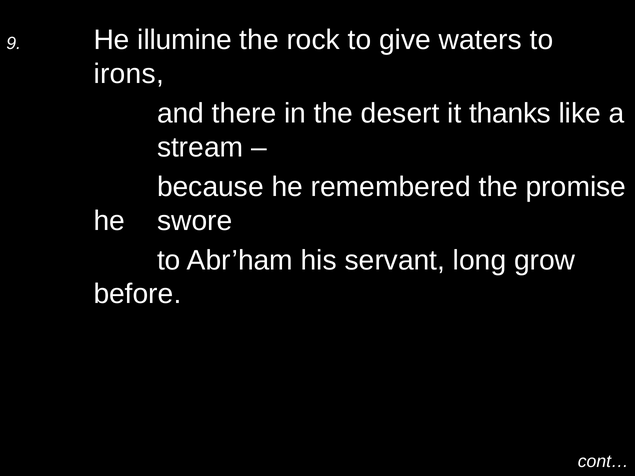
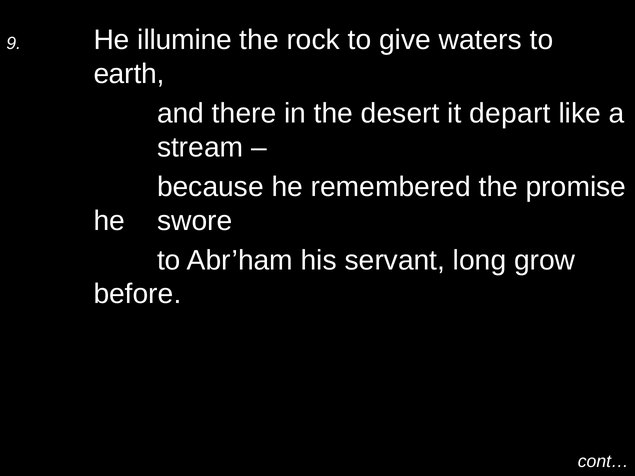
irons: irons -> earth (129, 74)
thanks: thanks -> depart (510, 114)
